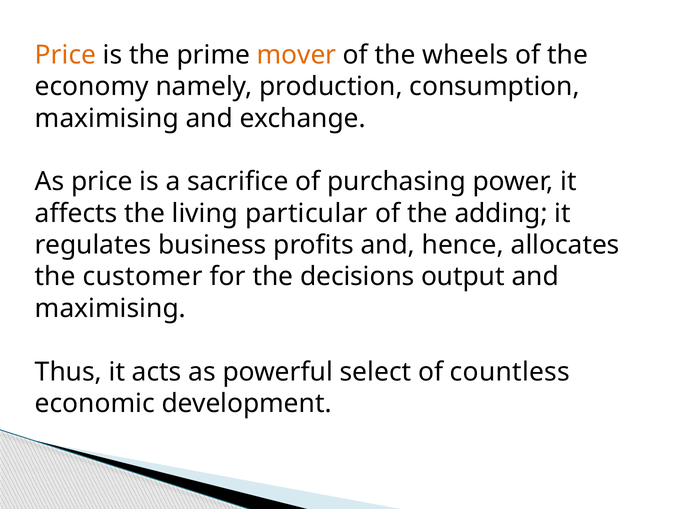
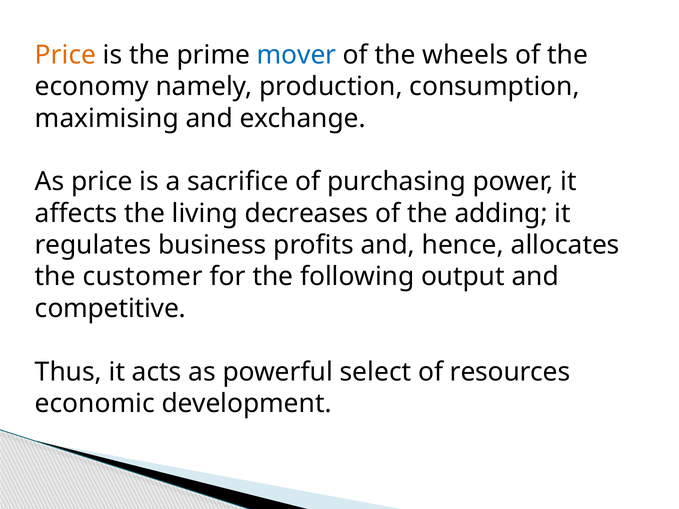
mover colour: orange -> blue (297, 55)
particular: particular -> decreases (307, 213)
decisions: decisions -> following (357, 277)
maximising: maximising -> competitive (110, 309)
countless: countless -> resources (510, 372)
